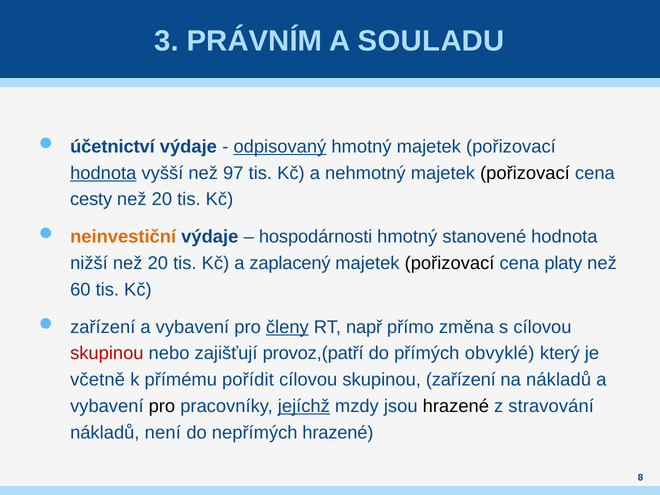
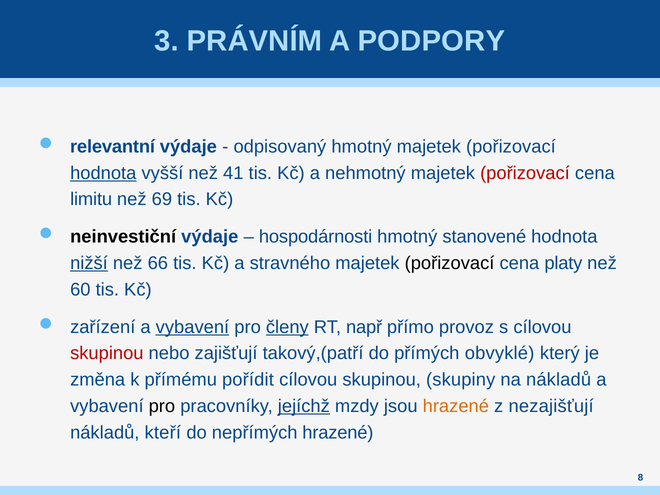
SOULADU: SOULADU -> PODPORY (431, 41)
účetnictví: účetnictví -> relevantní (113, 147)
odpisovaný underline: present -> none (280, 147)
97: 97 -> 41 (233, 173)
pořizovací colour: black -> red (525, 173)
cesty: cesty -> limitu (91, 199)
20: 20 -> 69 (162, 199)
neinvestiční colour: orange -> black (123, 237)
nižší underline: none -> present (89, 263)
20: 20 -> 66 (158, 263)
zaplacený: zaplacený -> stravného (290, 263)
vybavení underline: none -> present (192, 327)
změna: změna -> provoz (466, 327)
provoz,(patří: provoz,(patří -> takový,(patří (313, 353)
včetně: včetně -> změna (98, 380)
skupinou zařízení: zařízení -> skupiny (461, 380)
hrazené colour: black -> orange (456, 406)
stravování: stravování -> nezajišťují (551, 406)
není: není -> kteří (163, 433)
